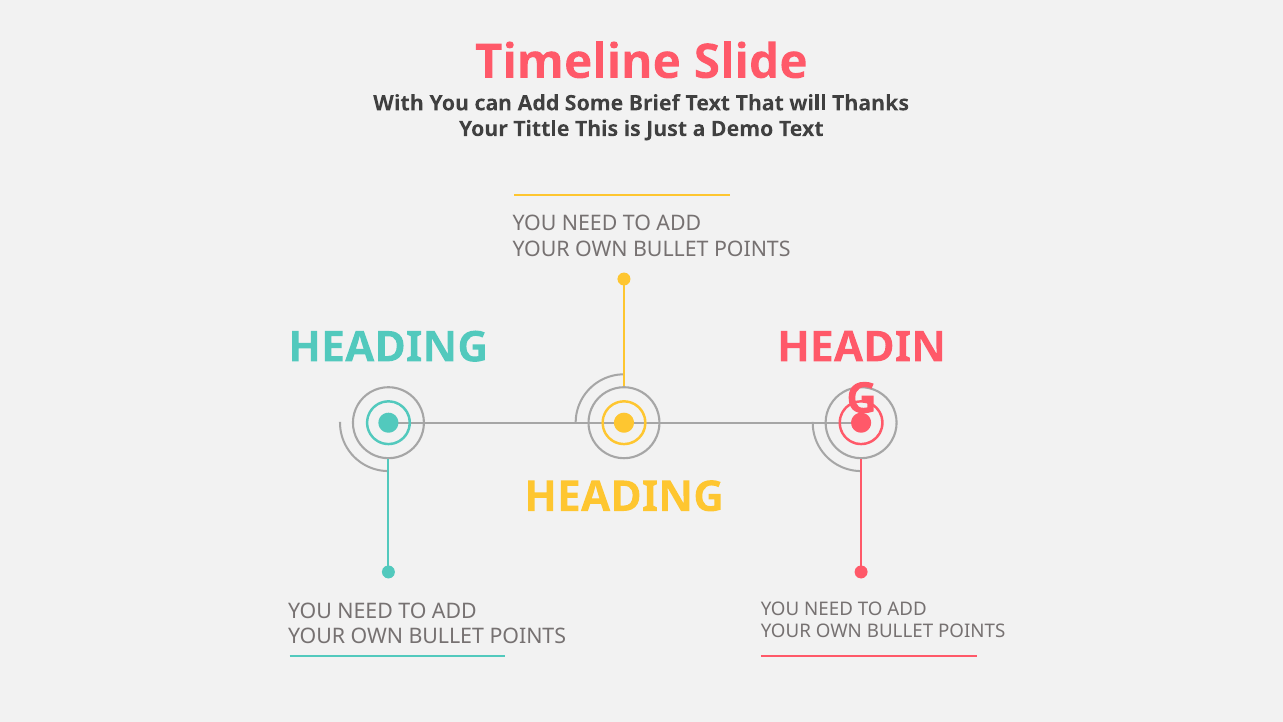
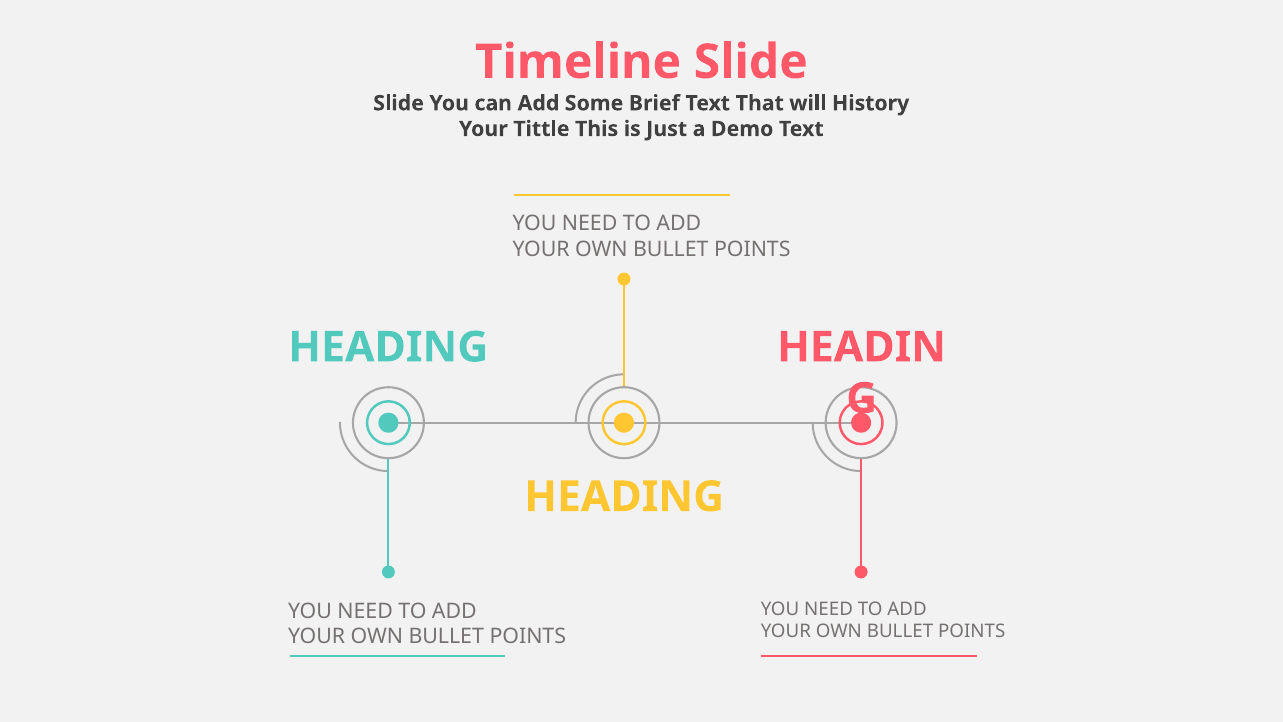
With: With -> Slide (399, 103)
Thanks: Thanks -> History (871, 103)
